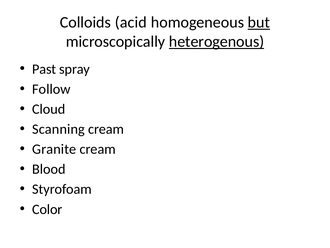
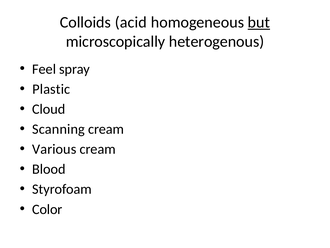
heterogenous underline: present -> none (217, 42)
Past: Past -> Feel (44, 69)
Follow: Follow -> Plastic (51, 89)
Granite: Granite -> Various (54, 149)
